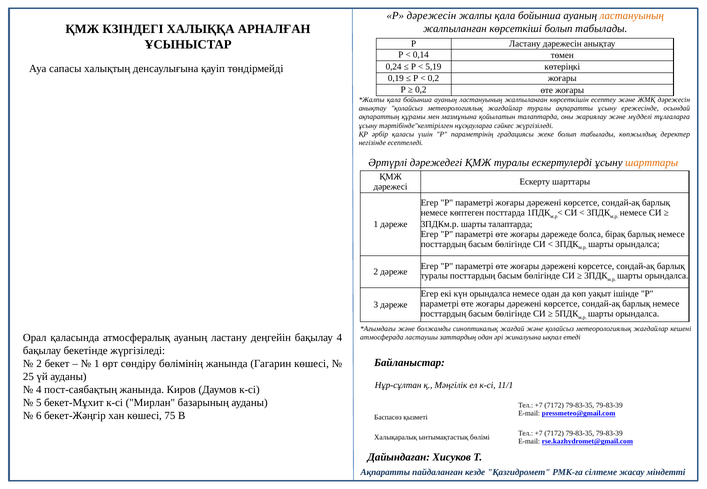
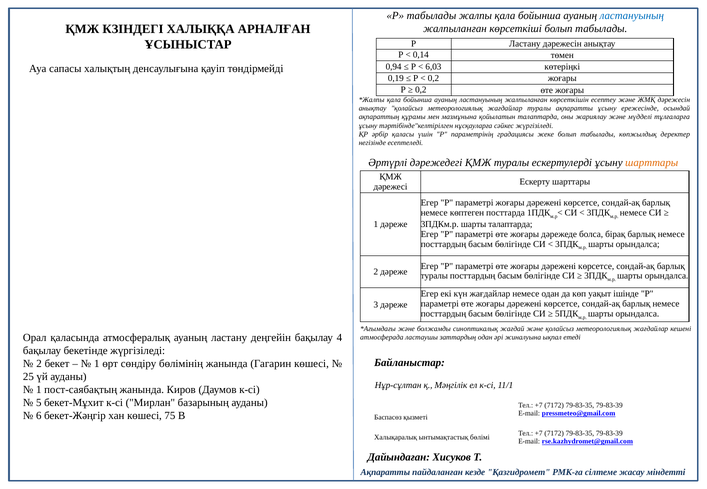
Р дәрежесін: дәрежесін -> табылады (431, 16)
ластануының colour: orange -> blue (632, 16)
0,24: 0,24 -> 0,94 (394, 67)
5,19: 5,19 -> 6,03 (433, 67)
күн орындалса: орындалса -> жағдайлар (490, 294)
4: 4 -> 1 (39, 390)
